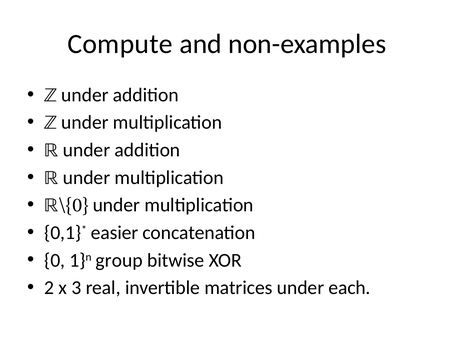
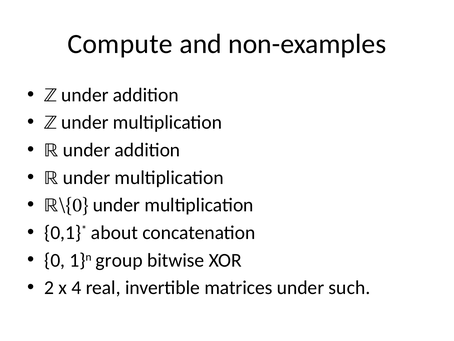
easier: easier -> about (114, 232)
3: 3 -> 4 (76, 287)
each: each -> such (349, 287)
